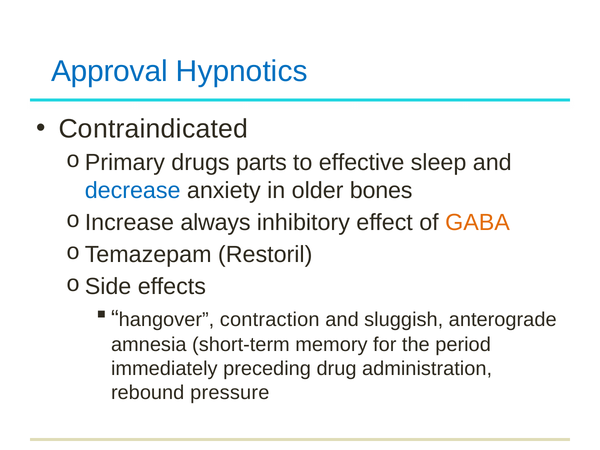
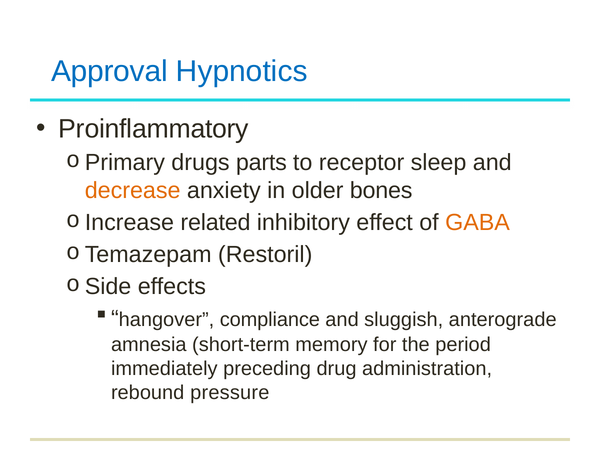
Contraindicated: Contraindicated -> Proinflammatory (154, 129)
effective: effective -> receptor (362, 163)
decrease colour: blue -> orange (133, 191)
always: always -> related (215, 223)
contraction: contraction -> compliance (270, 320)
